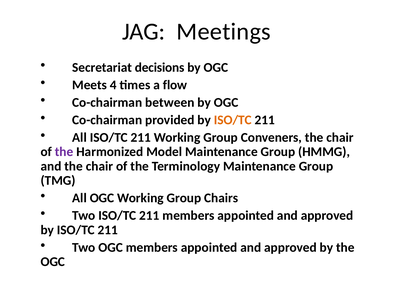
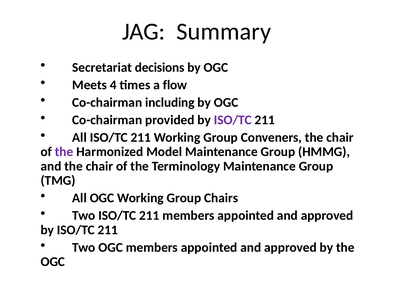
Meetings: Meetings -> Summary (224, 32)
between: between -> including (170, 103)
ISO/TC colour: orange -> purple (233, 120)
